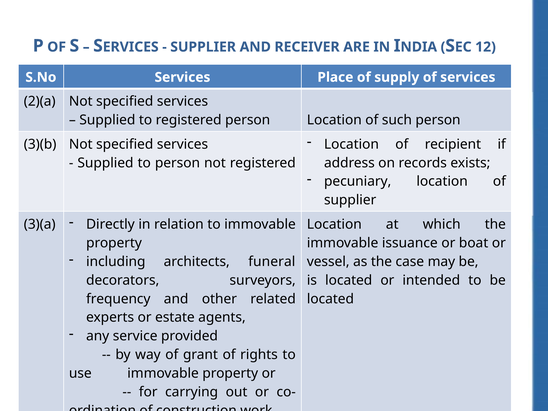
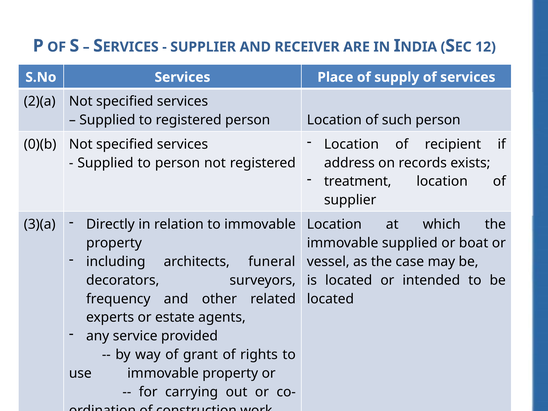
3)(b: 3)(b -> 0)(b (40, 144)
pecuniary: pecuniary -> treatment (358, 181)
immovable issuance: issuance -> supplied (410, 243)
